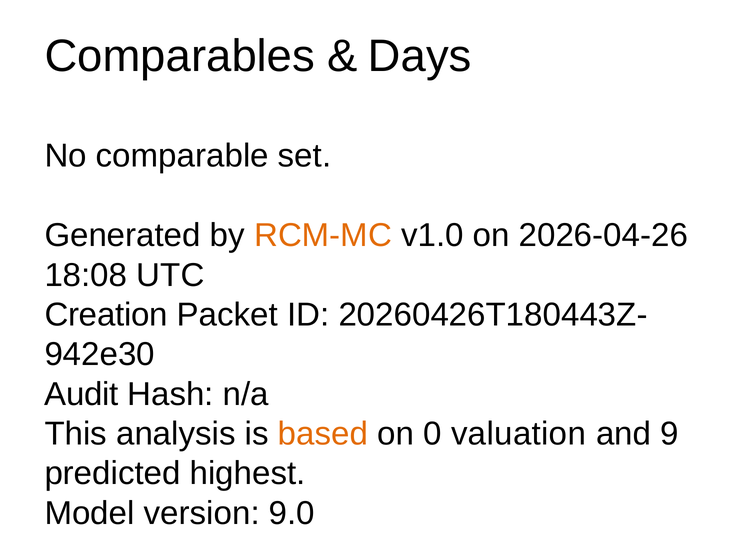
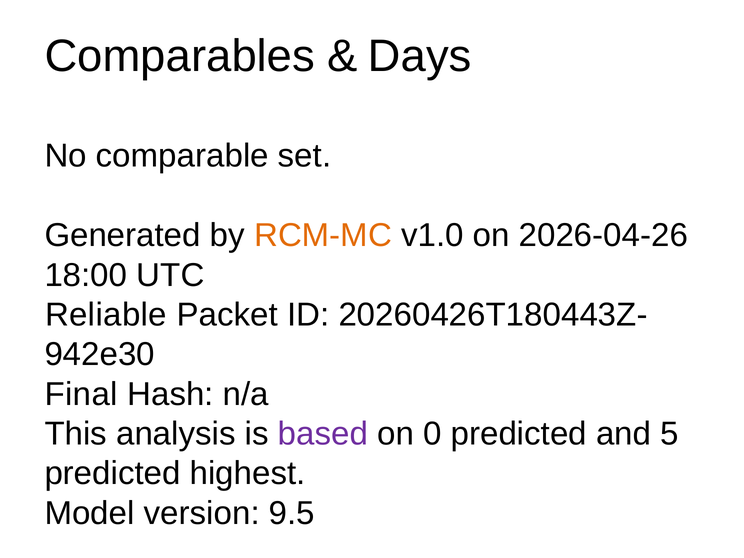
18:08: 18:08 -> 18:00 (86, 275)
Creation: Creation -> Reliable (106, 315)
Audit: Audit -> Final (81, 394)
based colour: orange -> purple (323, 434)
0 valuation: valuation -> predicted (519, 434)
9: 9 -> 5 (670, 434)
9.0: 9.0 -> 9.5 (292, 513)
